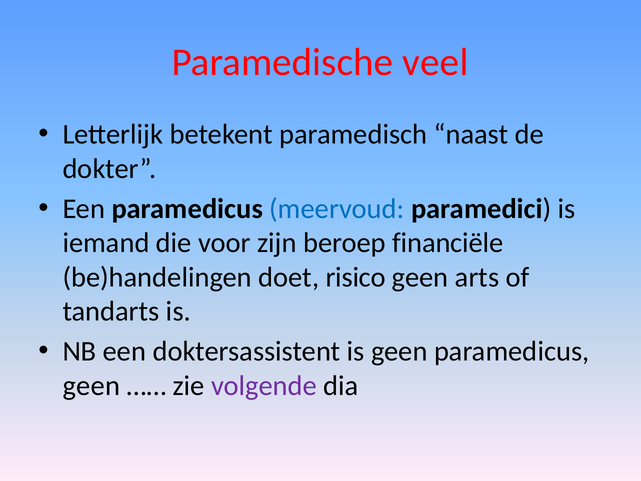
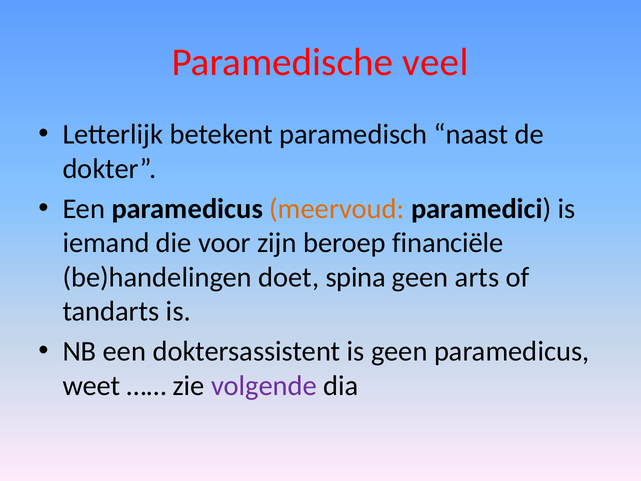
meervoud colour: blue -> orange (337, 209)
risico: risico -> spina (356, 277)
geen: geen -> weet (91, 385)
